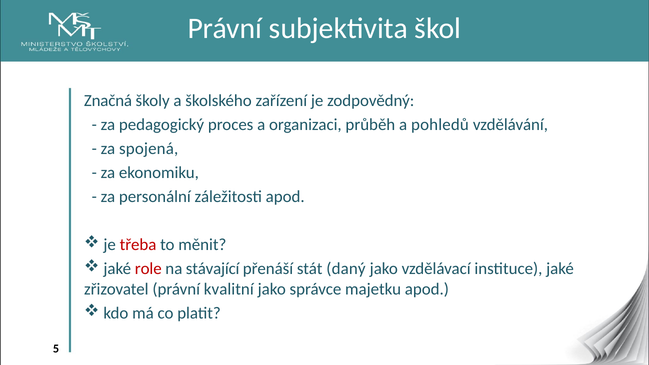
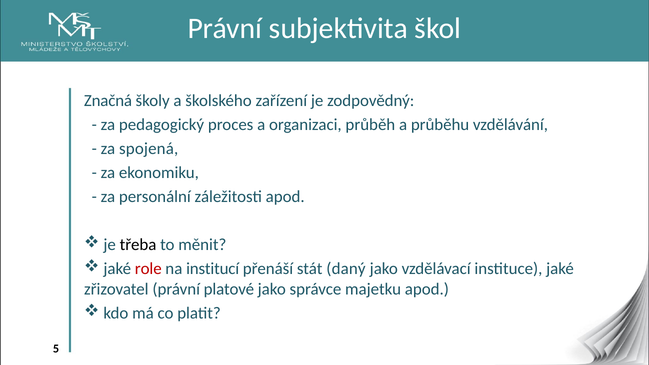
pohledů: pohledů -> průběhu (440, 125)
třeba colour: red -> black (138, 245)
stávající: stávající -> institucí (213, 269)
kvalitní: kvalitní -> platové (229, 289)
